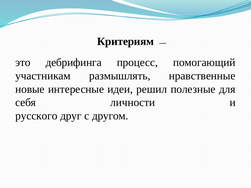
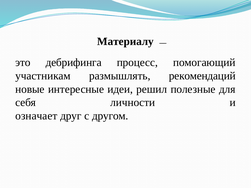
Критериям: Критериям -> Материалу (125, 42)
нравственные: нравственные -> рекомендаций (202, 76)
русского: русского -> означает (36, 116)
